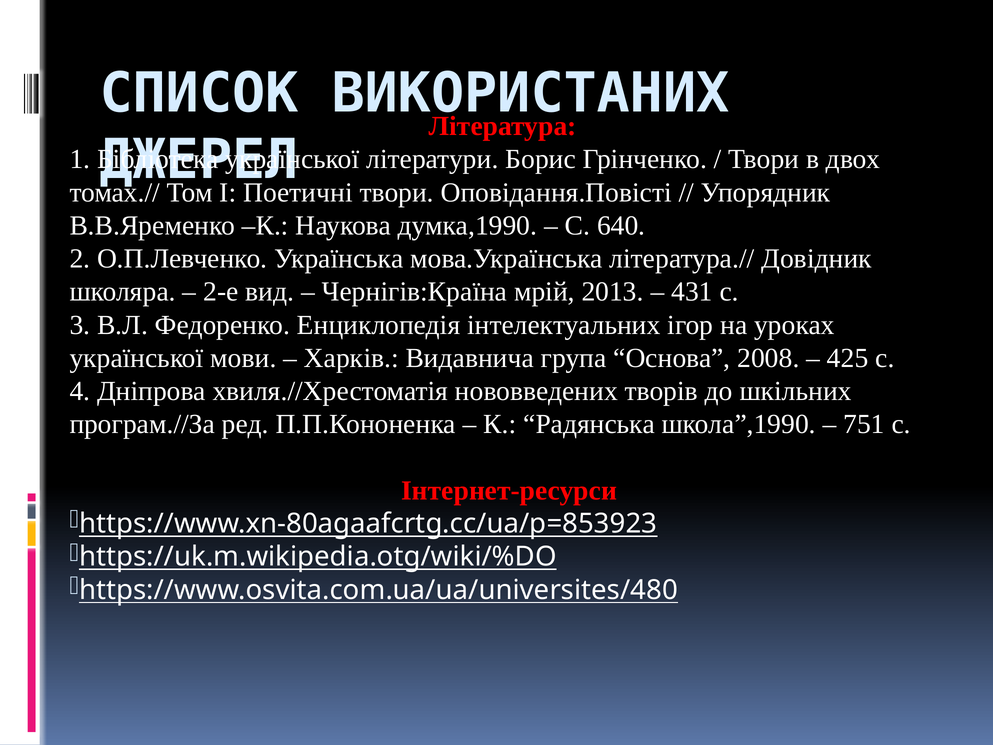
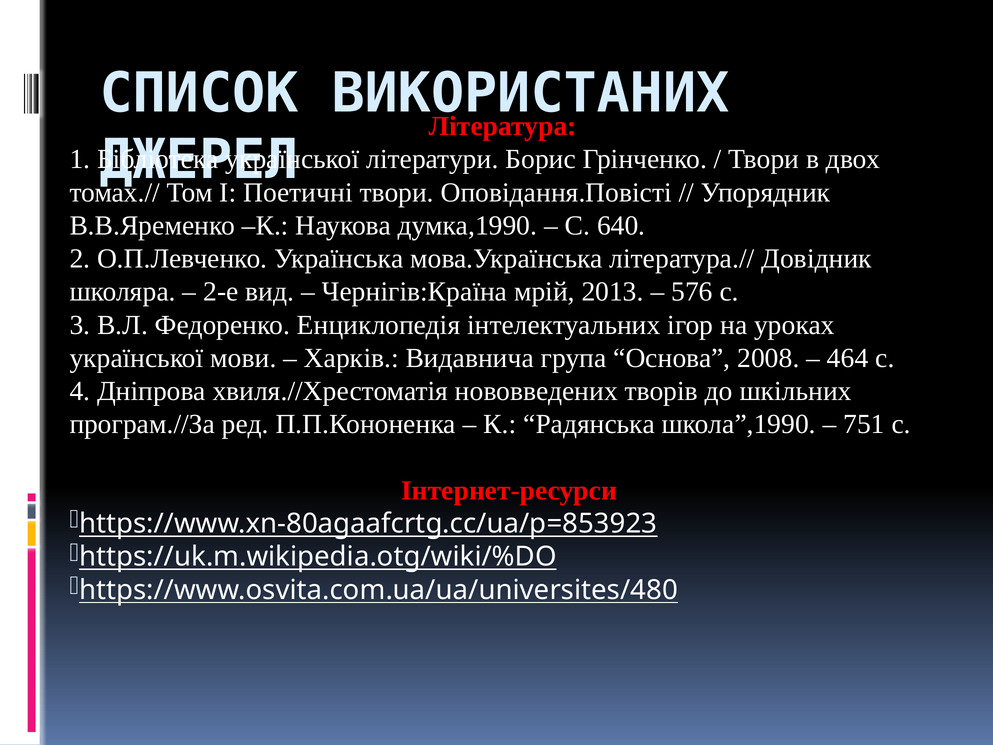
431: 431 -> 576 (692, 292)
425: 425 -> 464 (848, 358)
